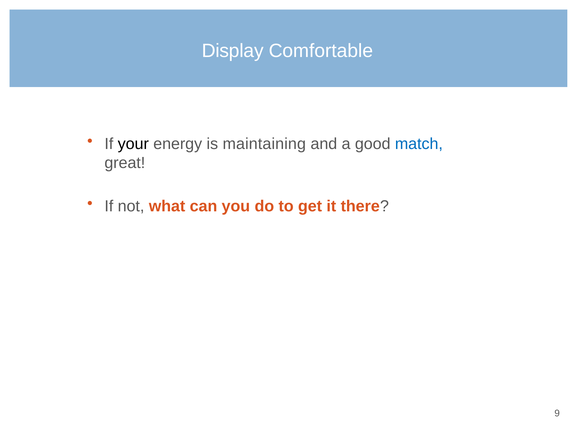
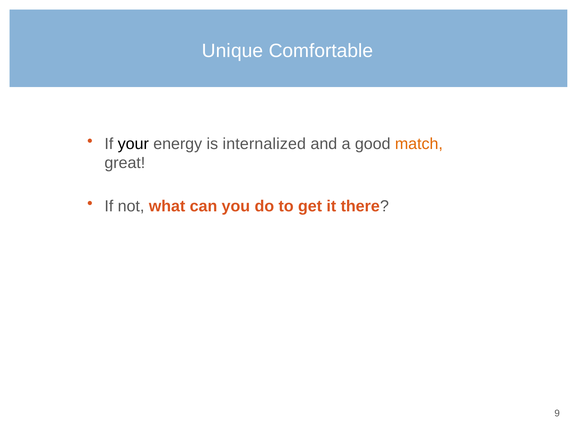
Display: Display -> Unique (233, 51)
maintaining: maintaining -> internalized (264, 144)
match colour: blue -> orange (419, 144)
